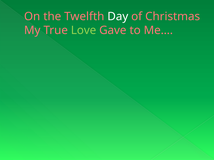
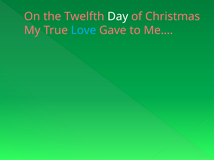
Love colour: light green -> light blue (84, 30)
